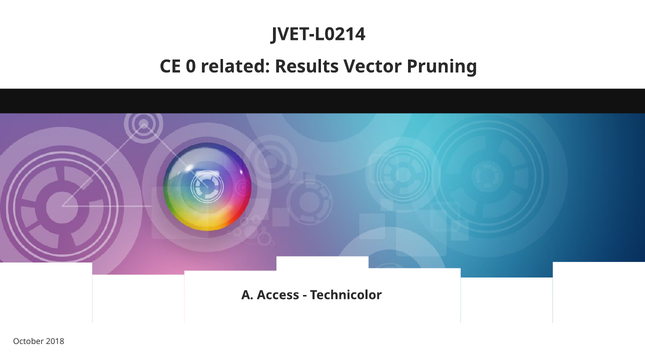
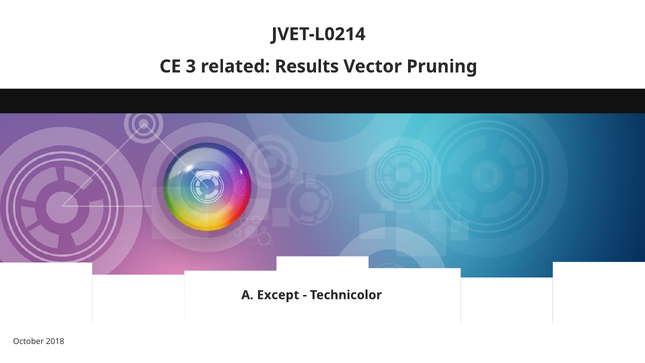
0: 0 -> 3 (191, 66)
Access: Access -> Except (278, 295)
